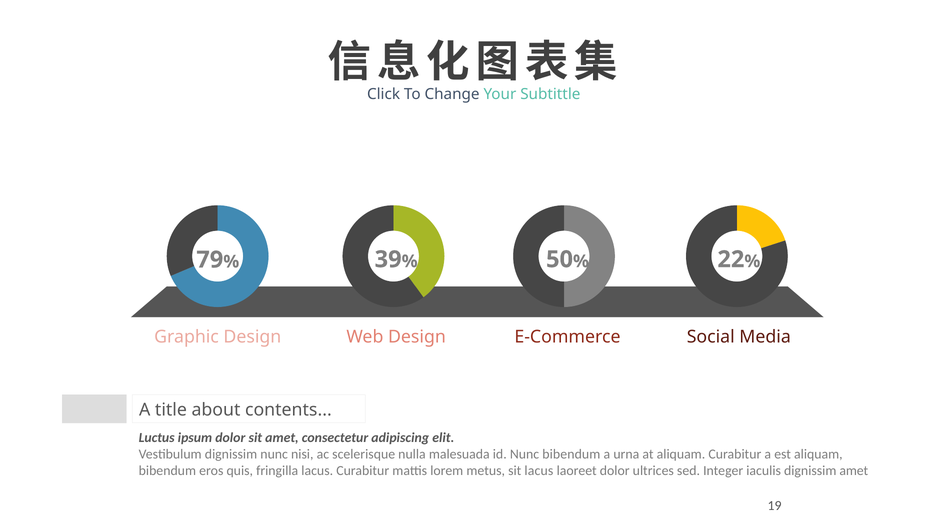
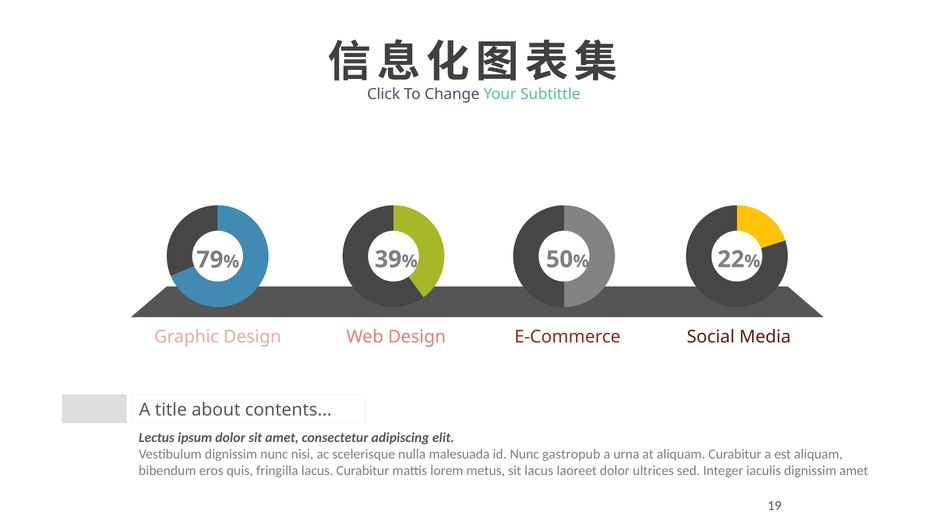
Luctus: Luctus -> Lectus (157, 438)
Nunc bibendum: bibendum -> gastropub (571, 454)
